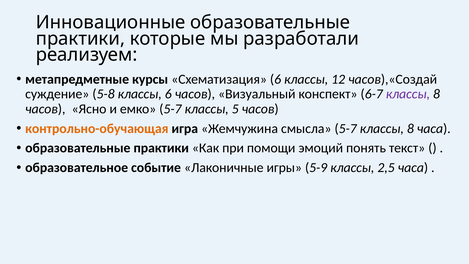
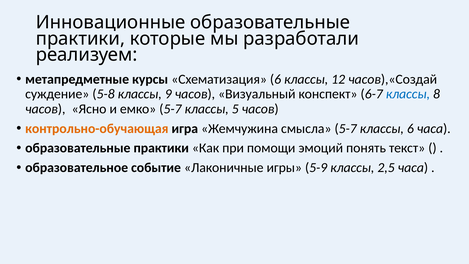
классы 6: 6 -> 9 (168, 94)
классы colour: purple -> blue (408, 94)
5-7 классы 8: 8 -> 6 (410, 128)
